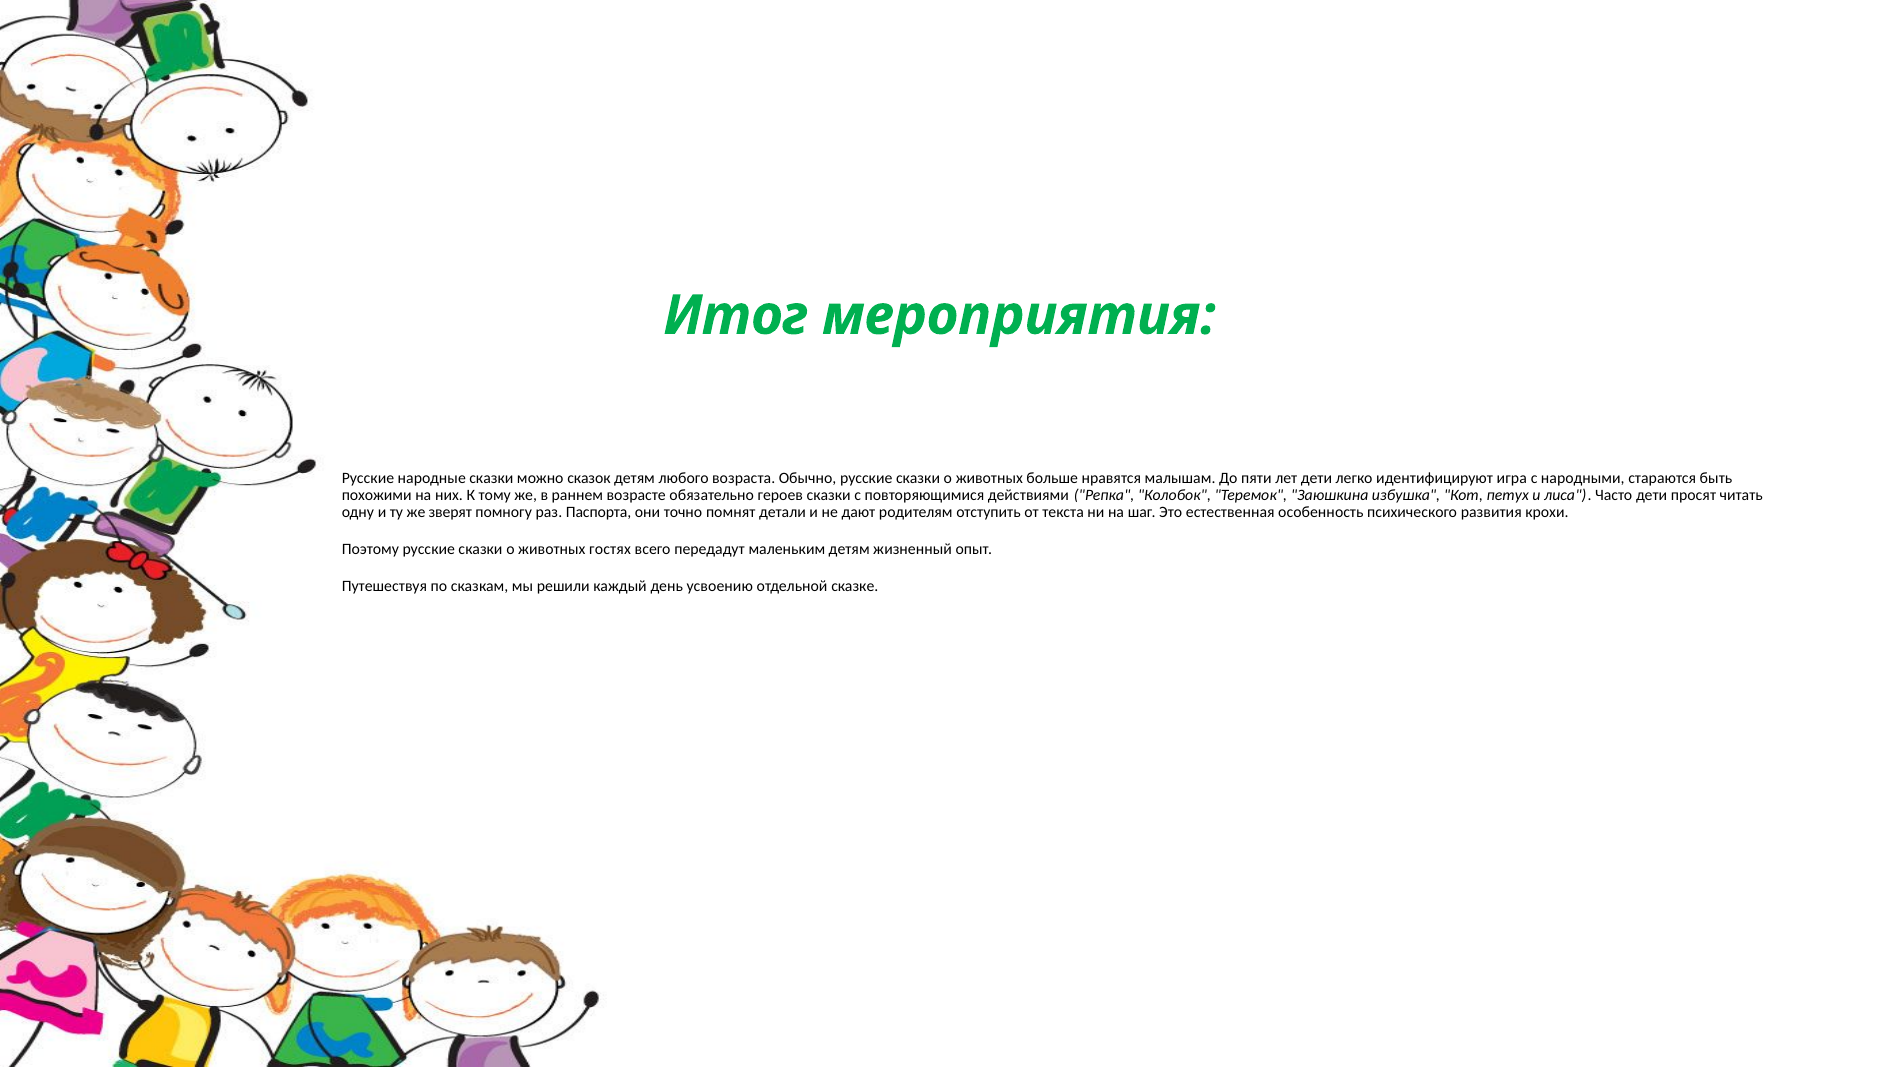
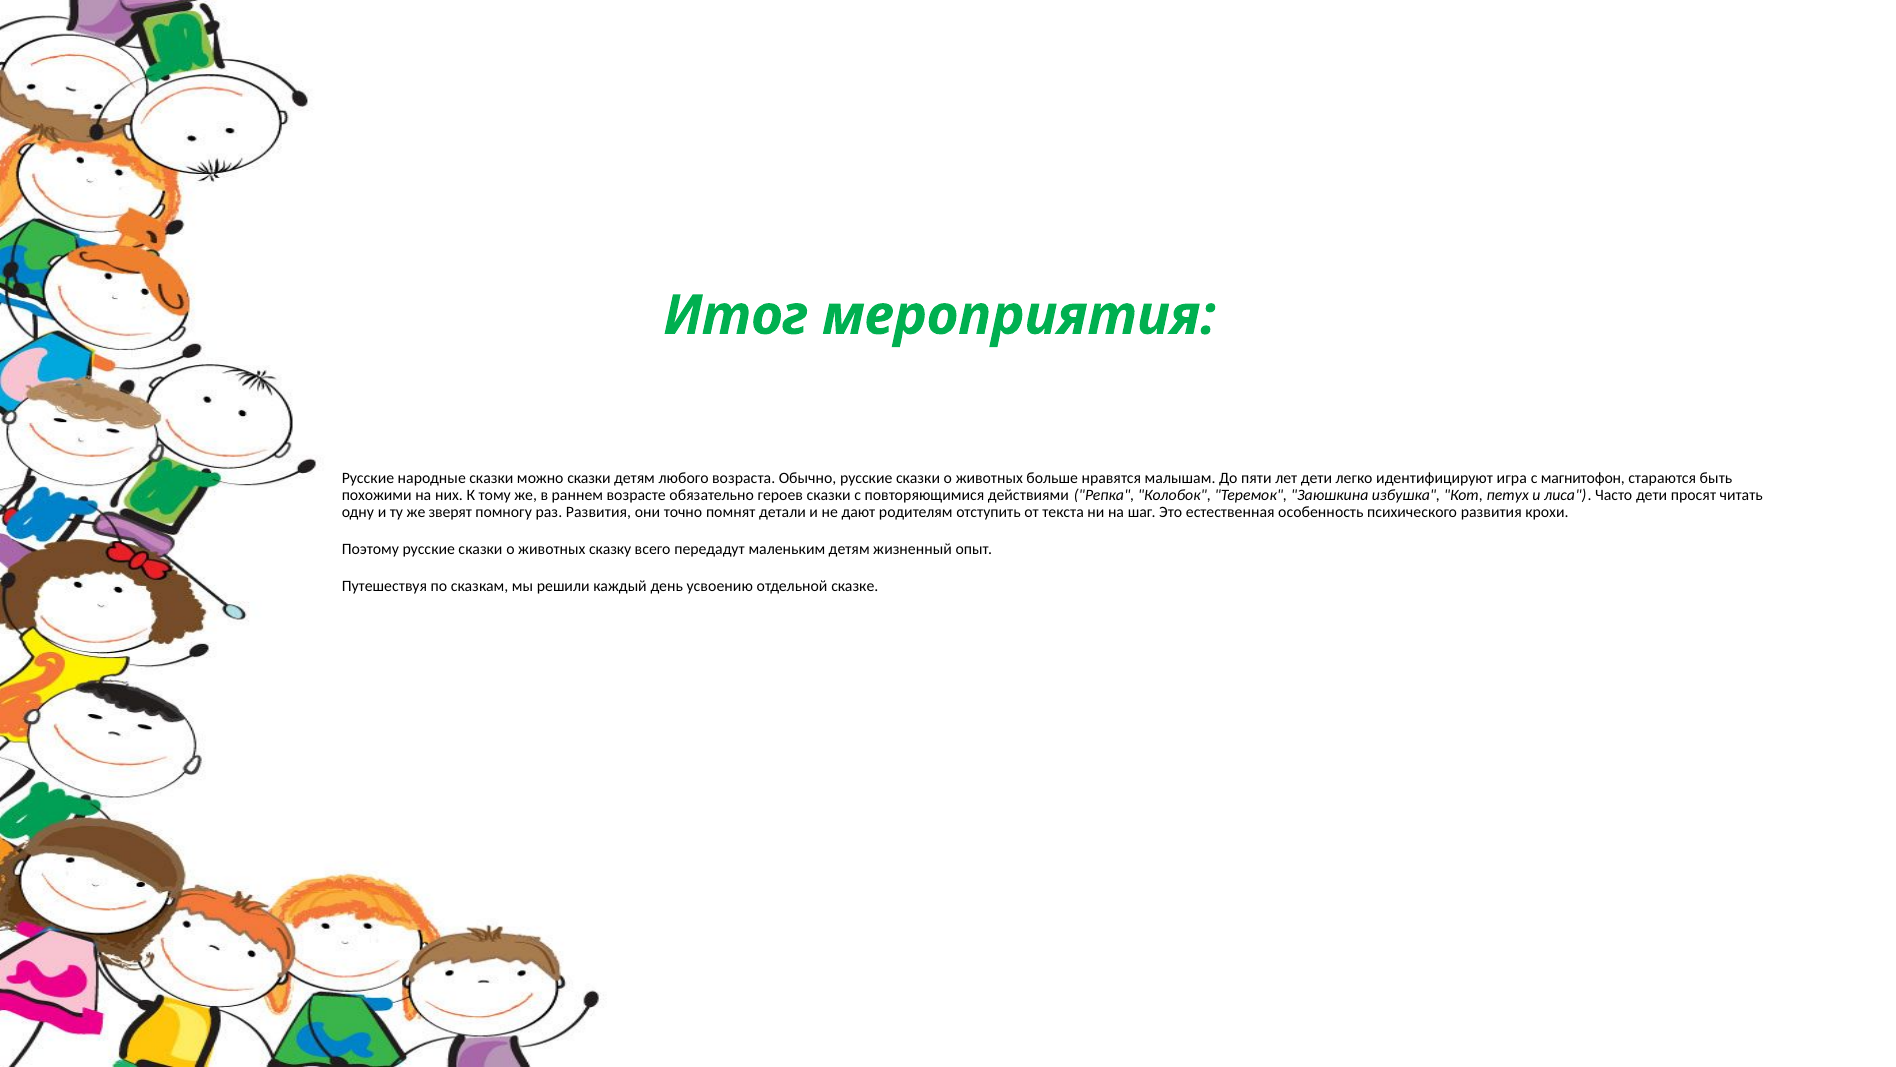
можно сказок: сказок -> сказки (589, 478)
народными: народными -> магнитофон (1583, 478)
раз Паспорта: Паспорта -> Развития (598, 512)
гостях: гостях -> сказку (610, 549)
